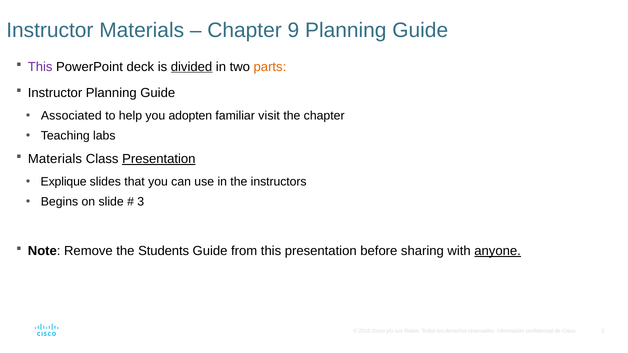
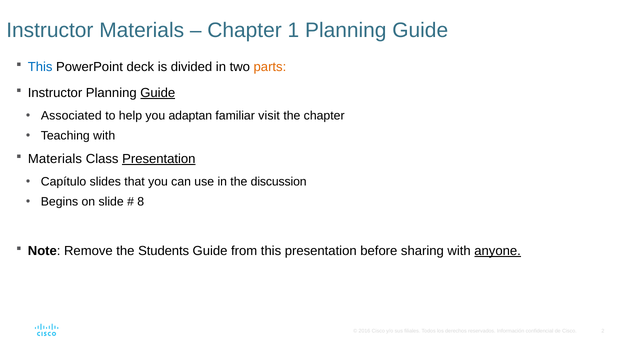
9: 9 -> 1 (293, 30)
This colour: purple -> blue (40, 67)
divided underline: present -> none (192, 67)
Guide underline: none -> present (158, 93)
adopten: adopten -> adaptan (190, 116)
Teaching labs: labs -> with (104, 136)
Explique: Explique -> Capítulo (64, 182)
instructors: instructors -> discussion (279, 182)
3: 3 -> 8 (141, 202)
